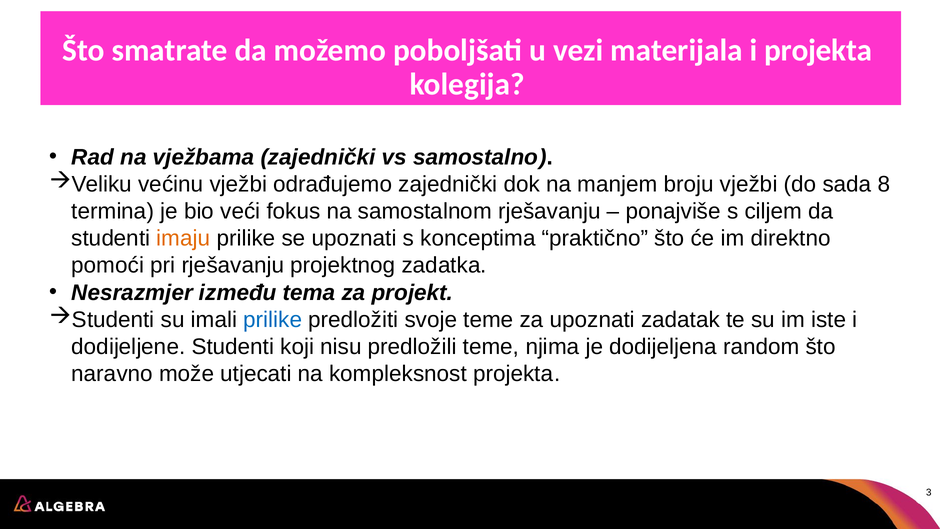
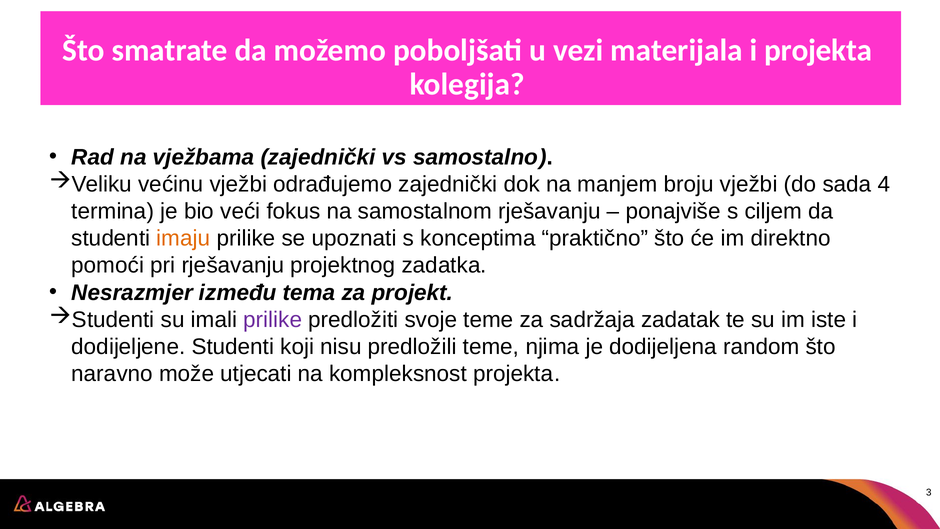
8: 8 -> 4 (884, 184)
prilike colour: blue -> purple (273, 320)
za upoznati: upoznati -> sadržaja (592, 320)
